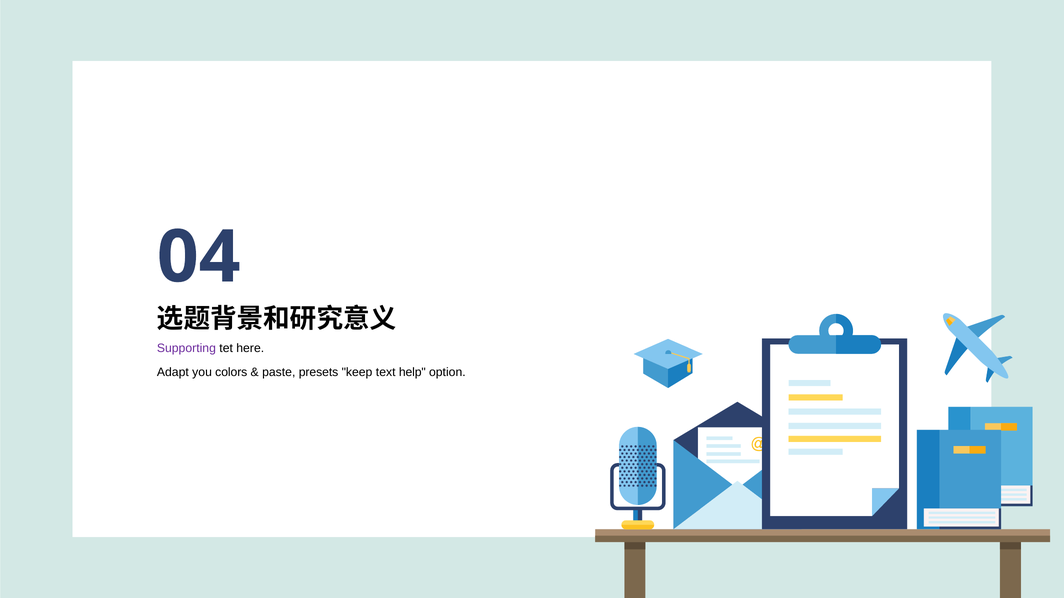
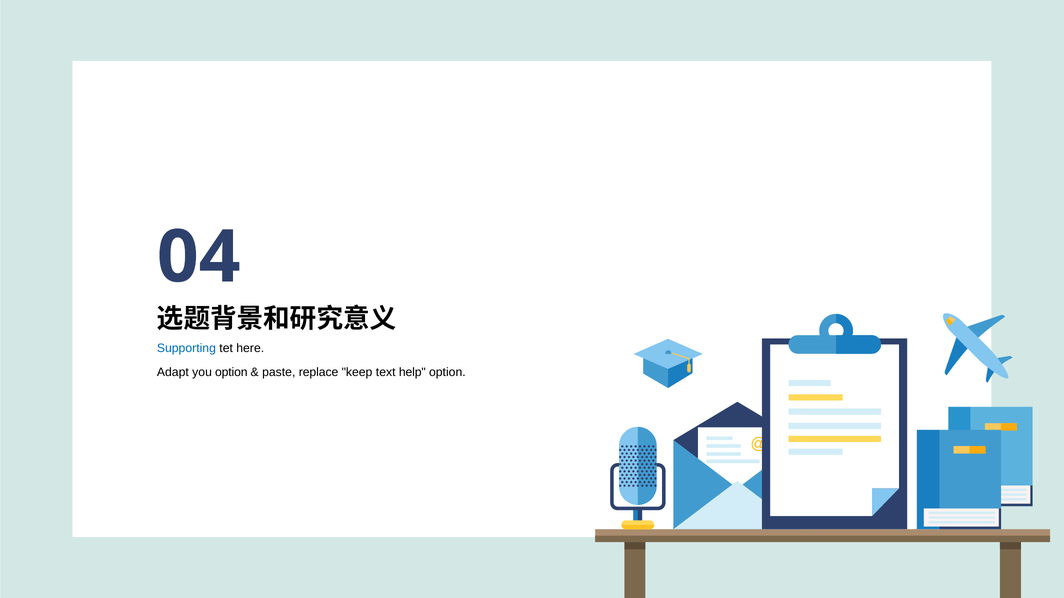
Supporting colour: purple -> blue (186, 348)
you colors: colors -> option (231, 373)
presets: presets -> replace (319, 373)
